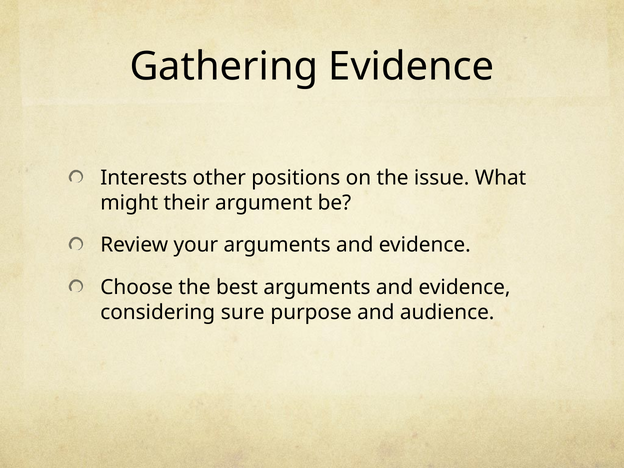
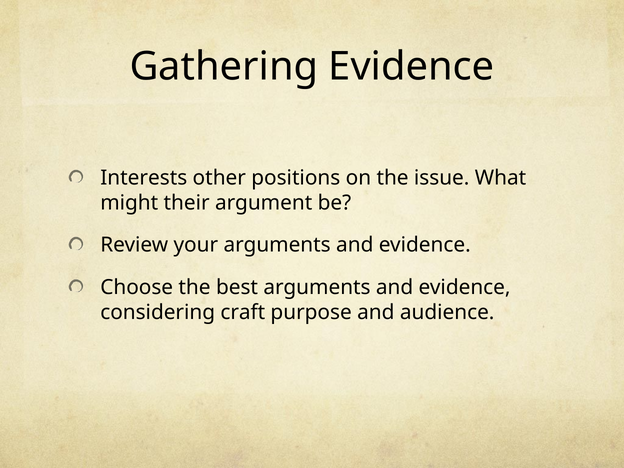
sure: sure -> craft (243, 312)
